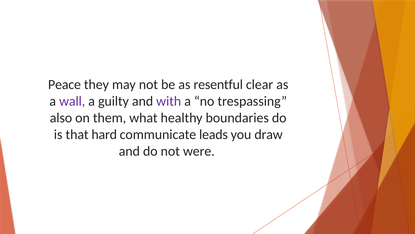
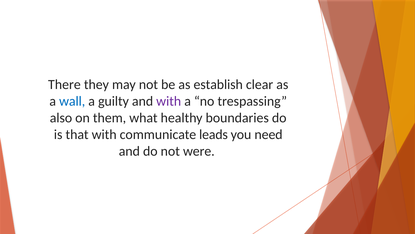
Peace: Peace -> There (64, 84)
resentful: resentful -> establish (218, 84)
wall colour: purple -> blue (72, 101)
that hard: hard -> with (104, 134)
draw: draw -> need (269, 134)
